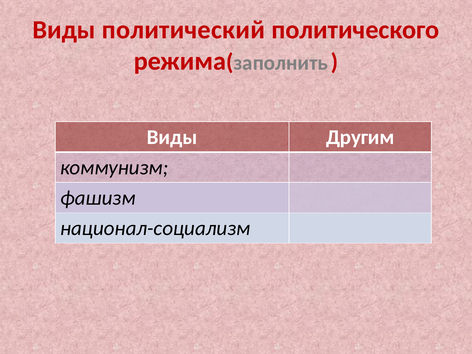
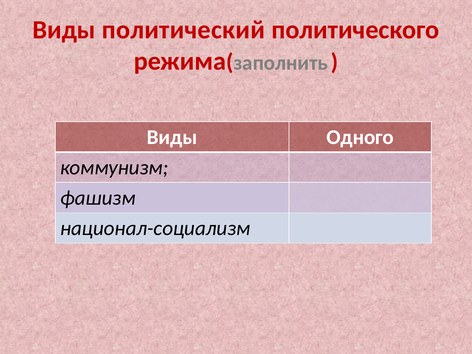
Другим: Другим -> Одного (360, 137)
